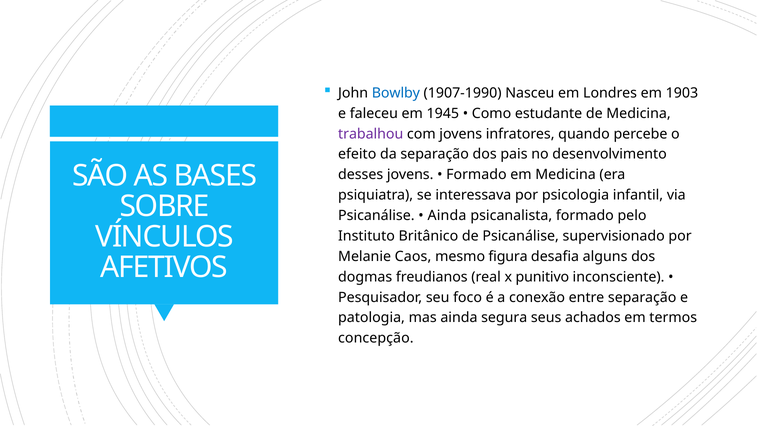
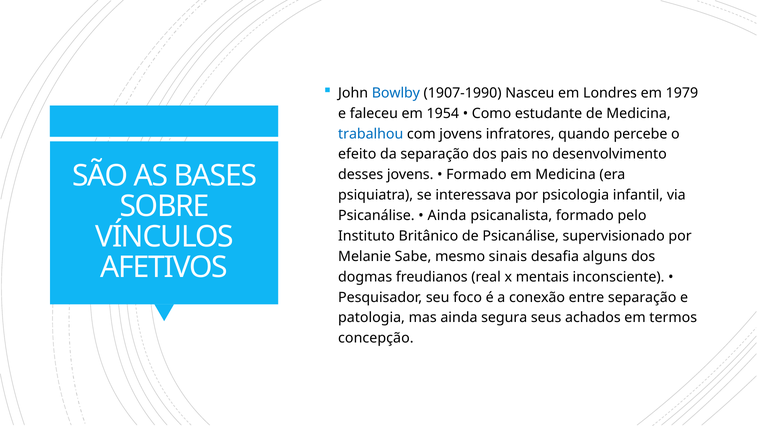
1903: 1903 -> 1979 (682, 93)
1945: 1945 -> 1954 (443, 113)
trabalhou colour: purple -> blue (371, 134)
Caos: Caos -> Sabe (413, 257)
figura: figura -> sinais (508, 257)
punitivo: punitivo -> mentais (542, 277)
